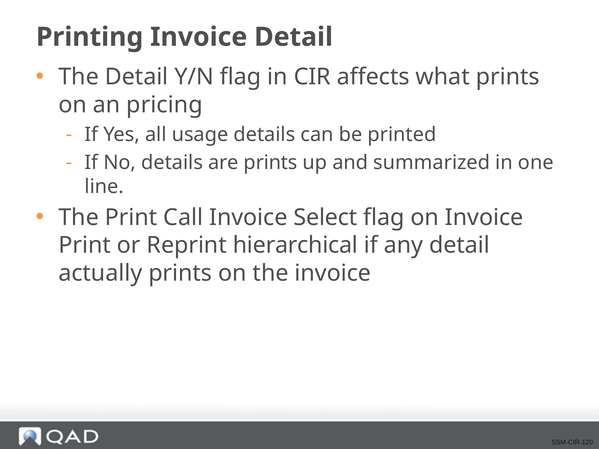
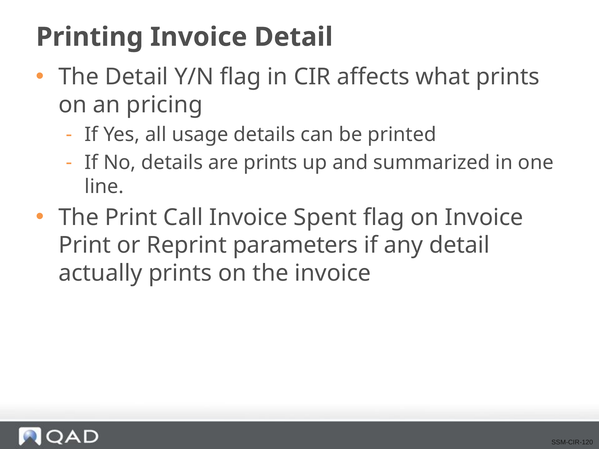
Select: Select -> Spent (325, 217)
hierarchical: hierarchical -> parameters (295, 245)
